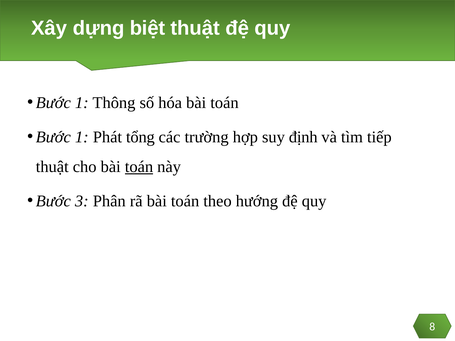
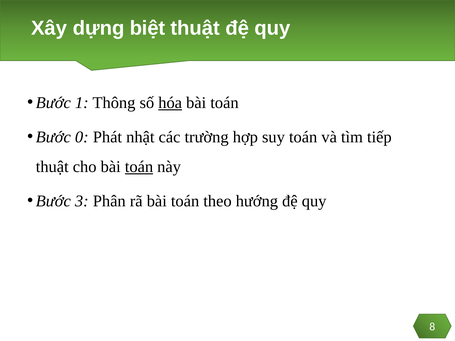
hóa underline: none -> present (170, 103)
1: 1 -> 0 (82, 137)
tổng: tổng -> nhật (140, 137)
suy định: định -> toán (303, 137)
